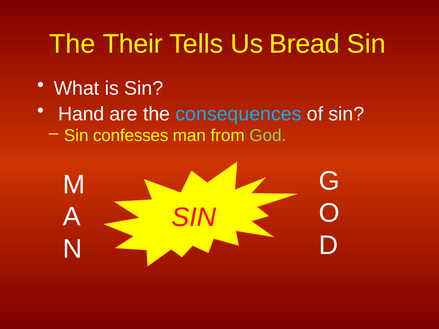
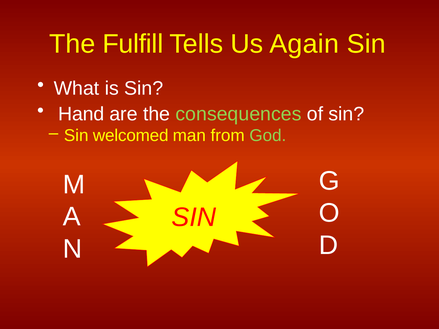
Their: Their -> Fulfill (133, 44)
Bread: Bread -> Again (304, 44)
consequences colour: light blue -> light green (238, 114)
confesses: confesses -> welcomed (131, 136)
